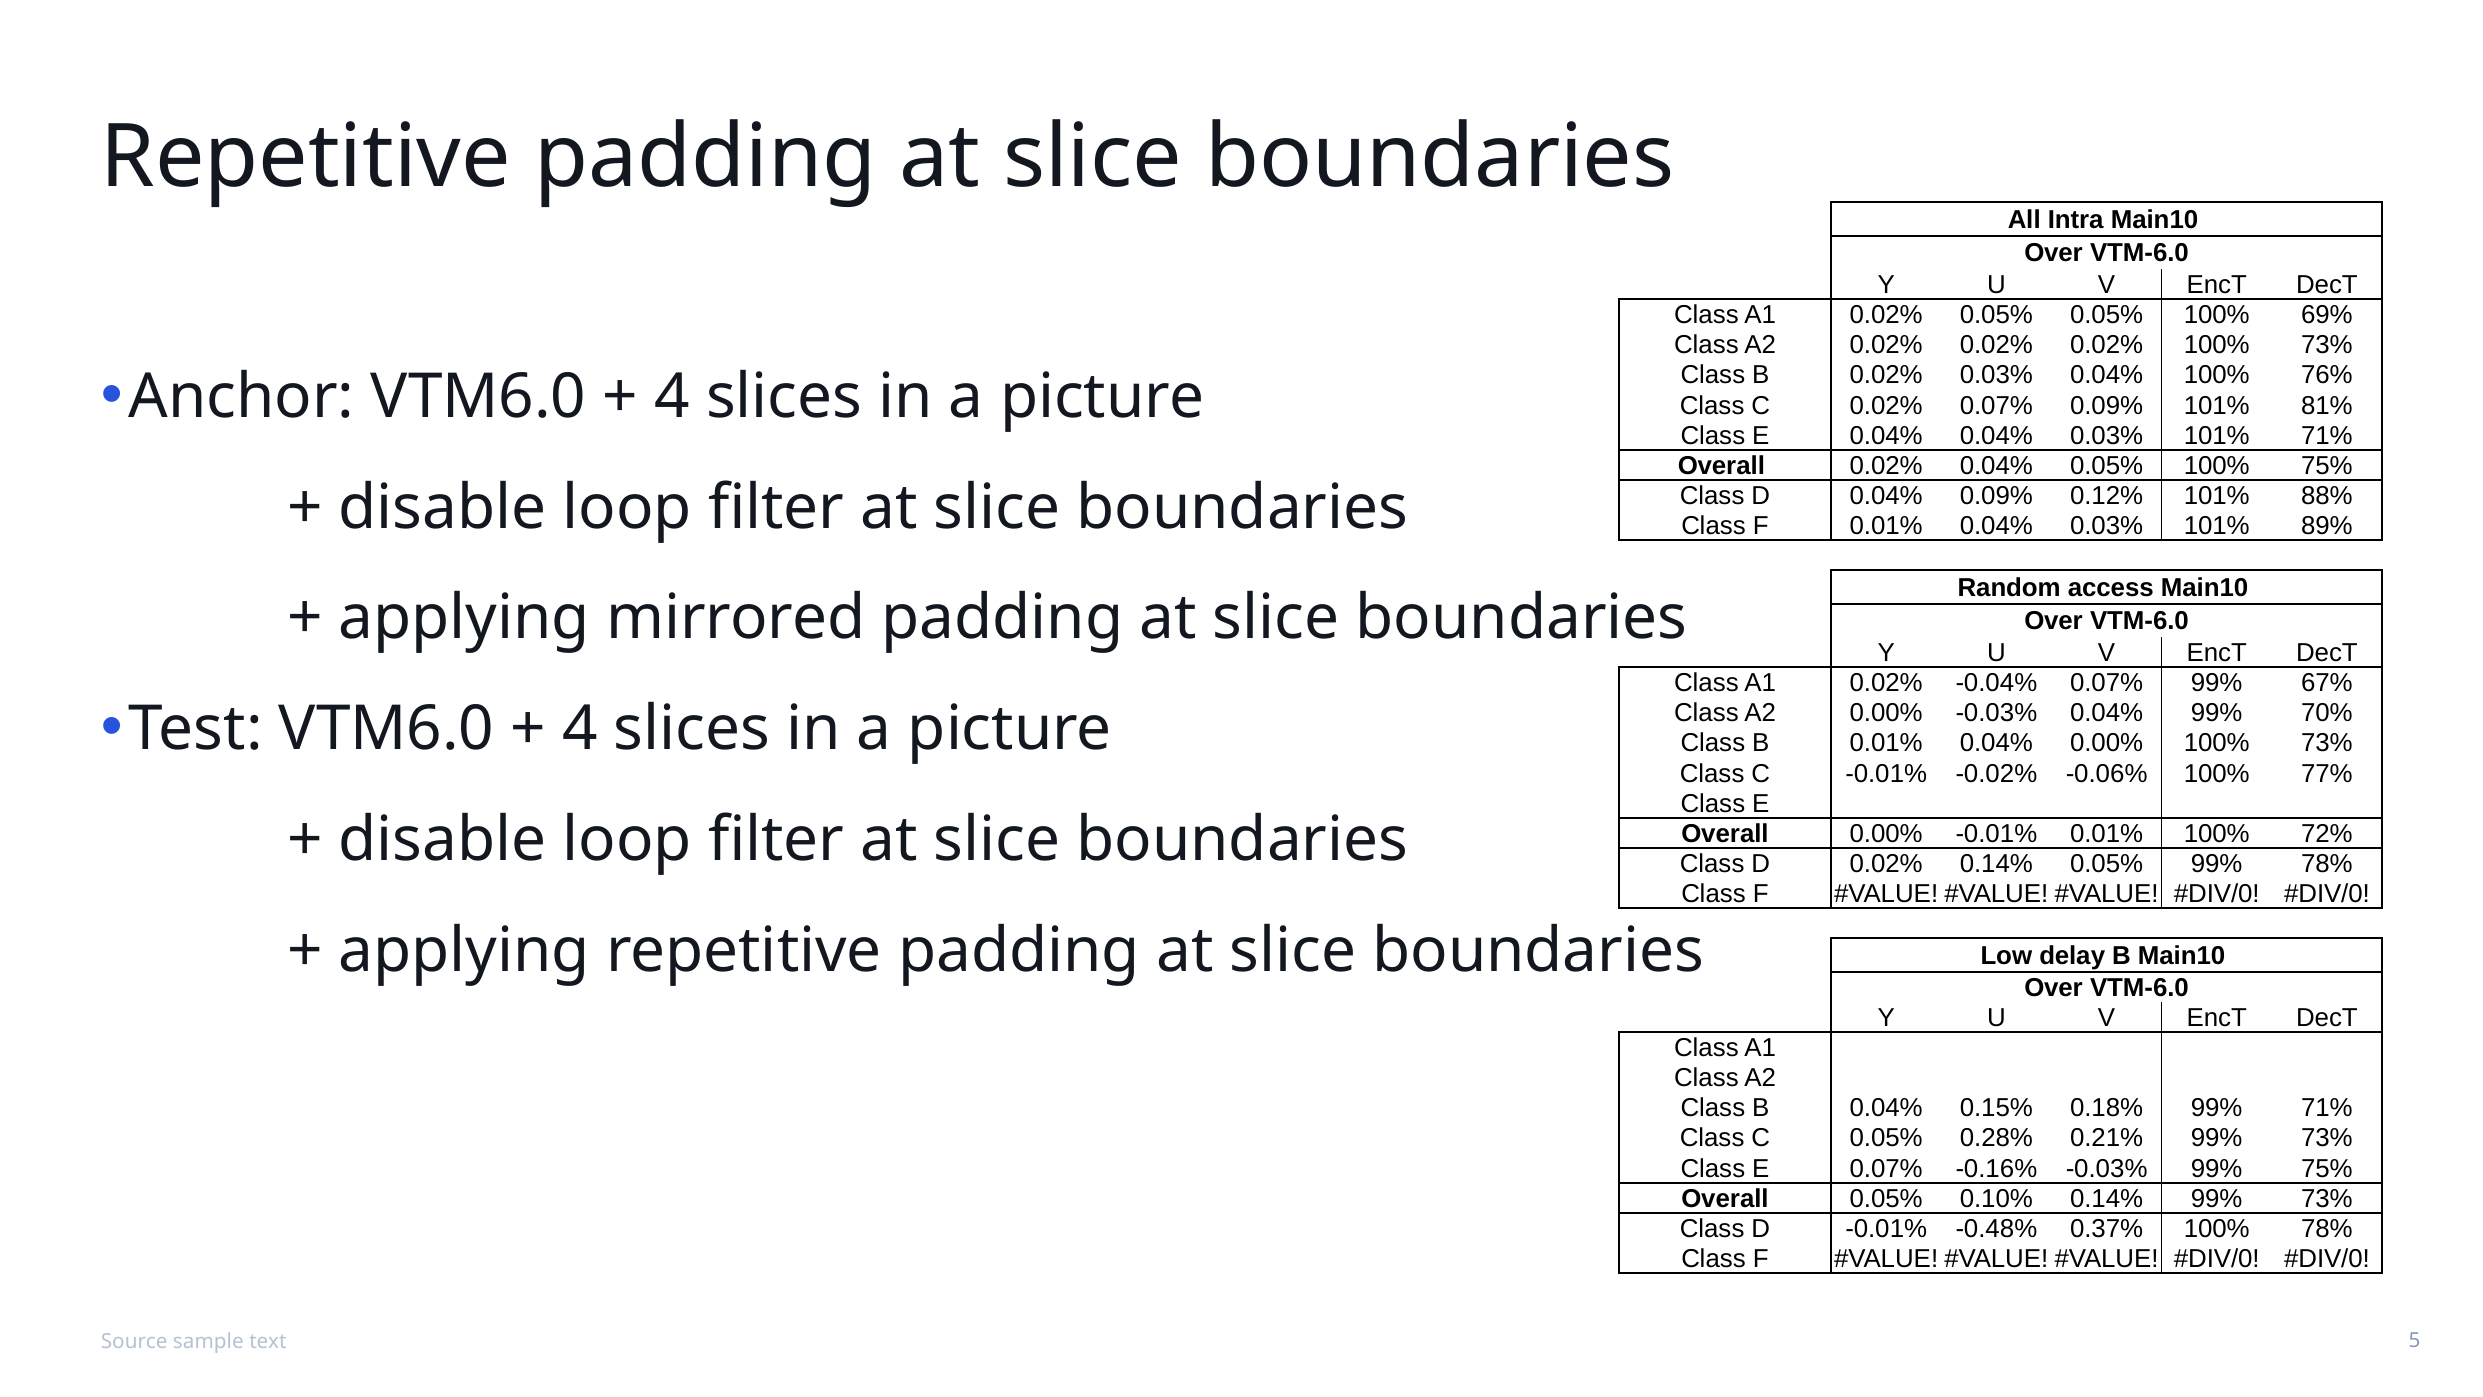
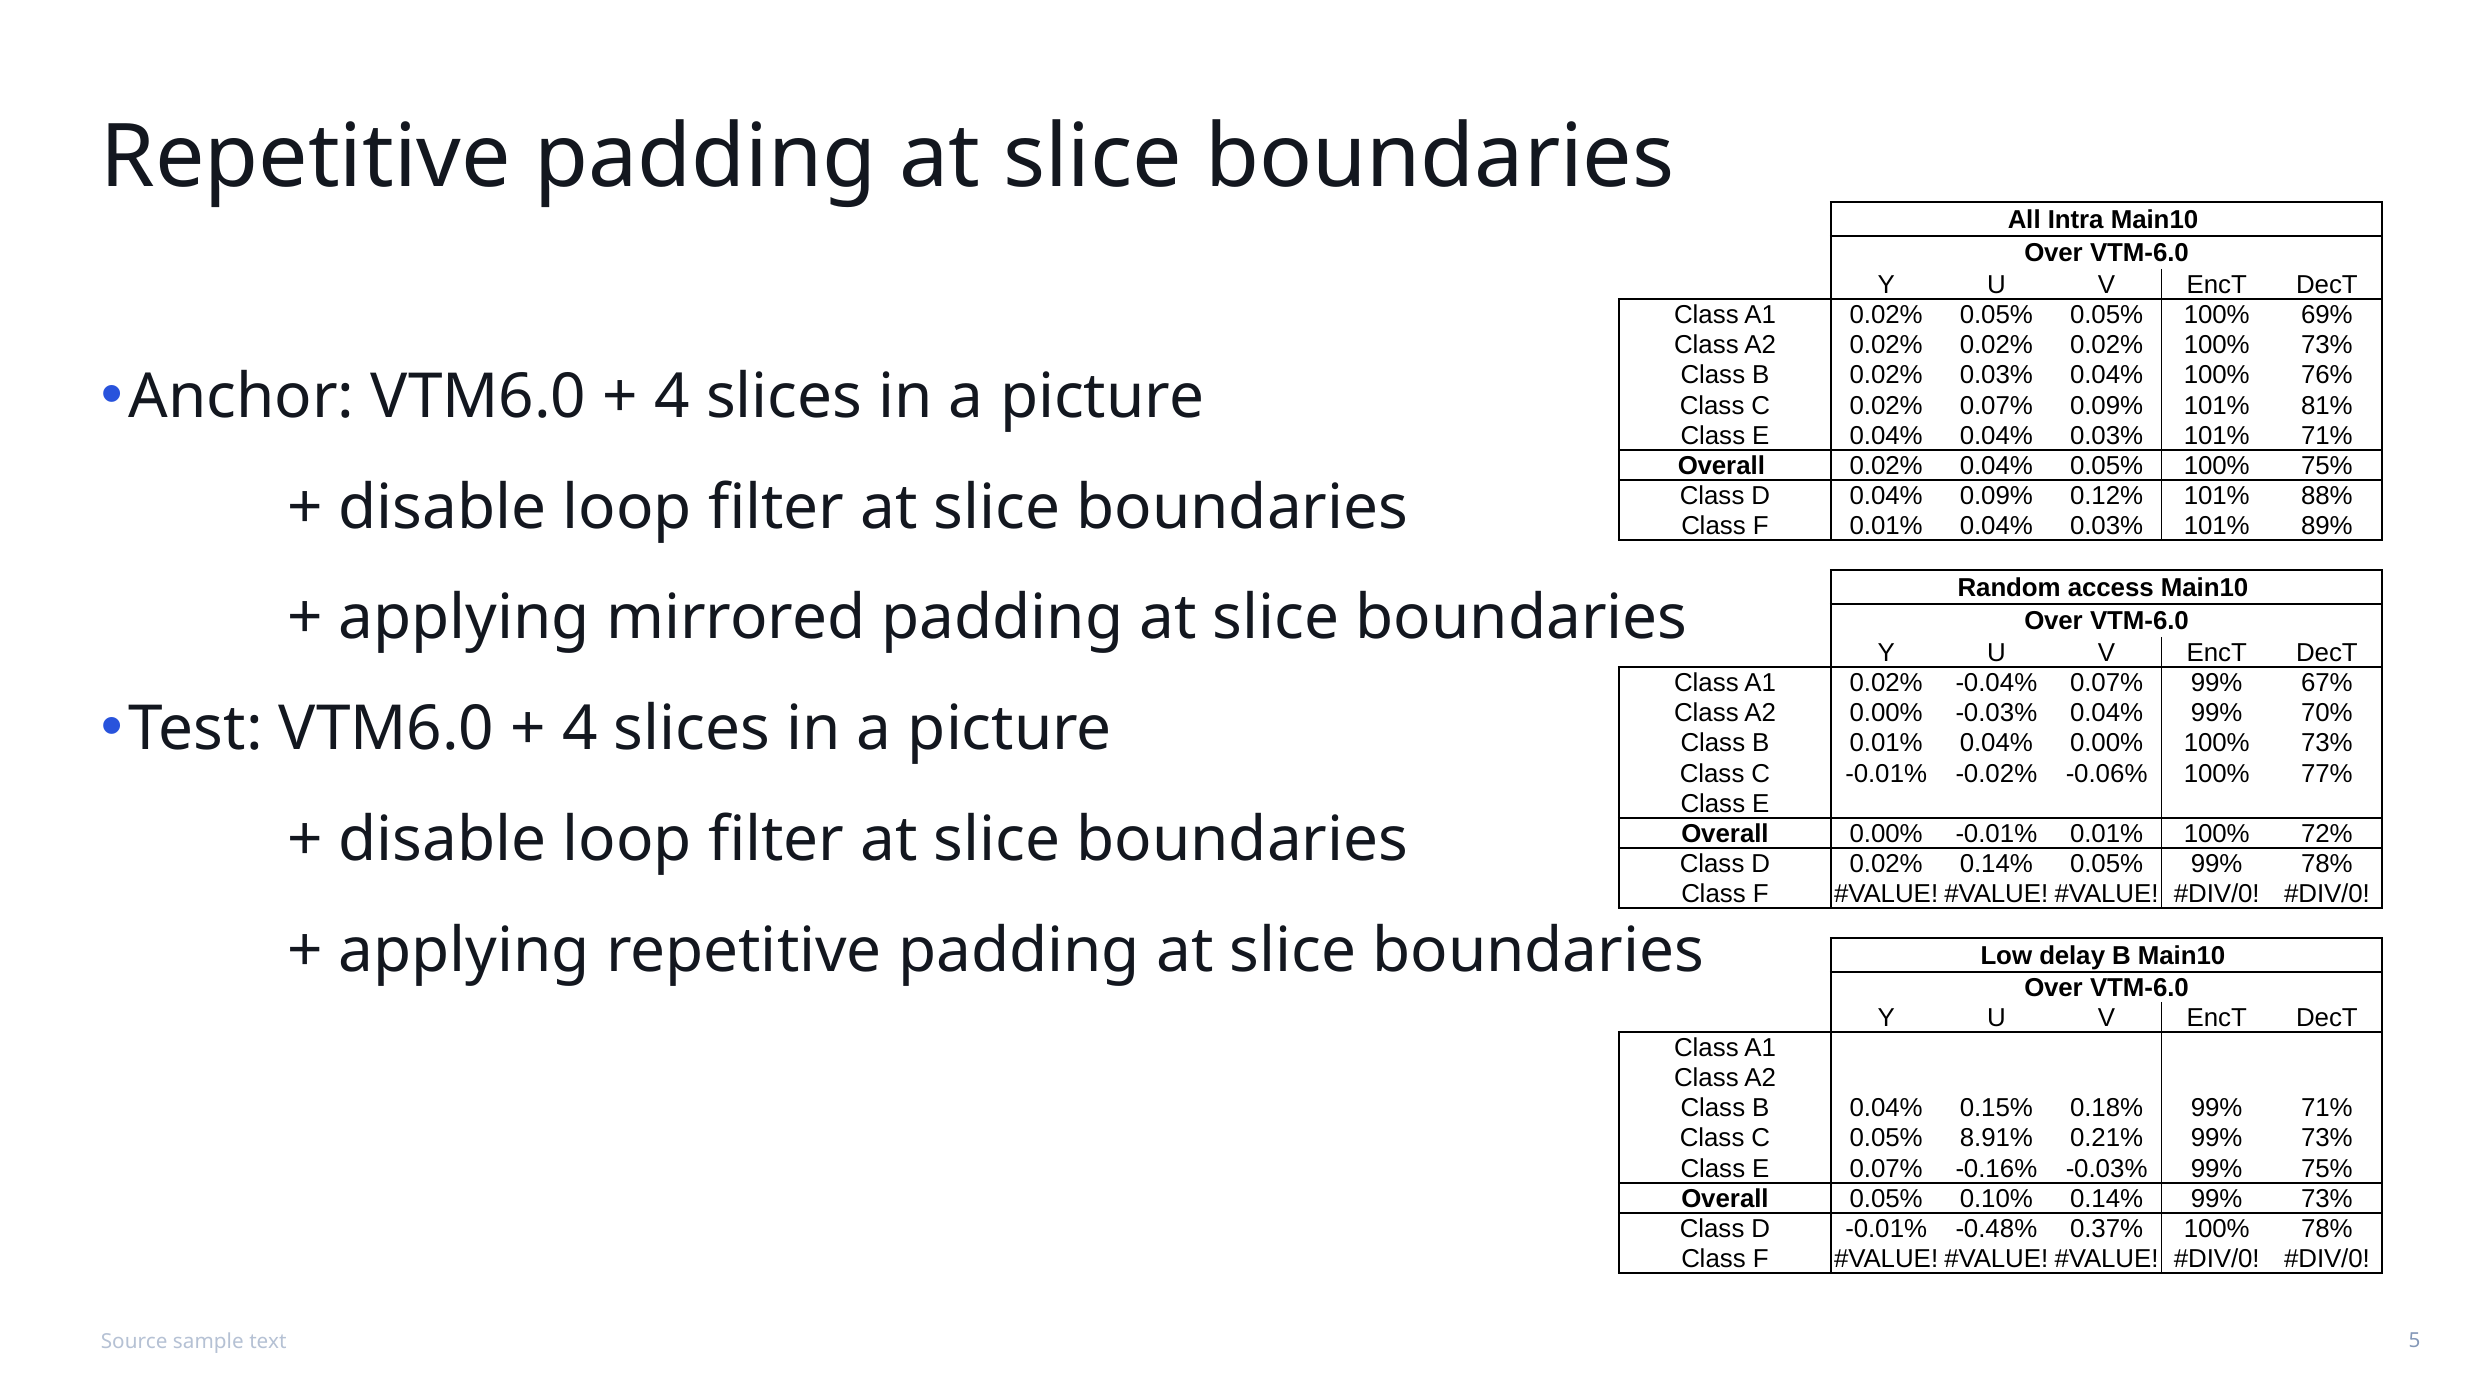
0.28%: 0.28% -> 8.91% (1996, 1138)
